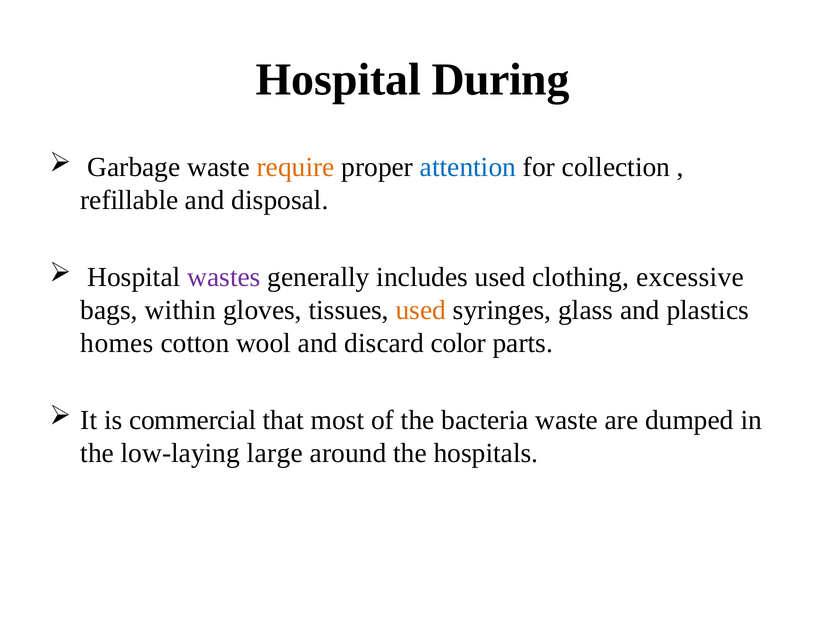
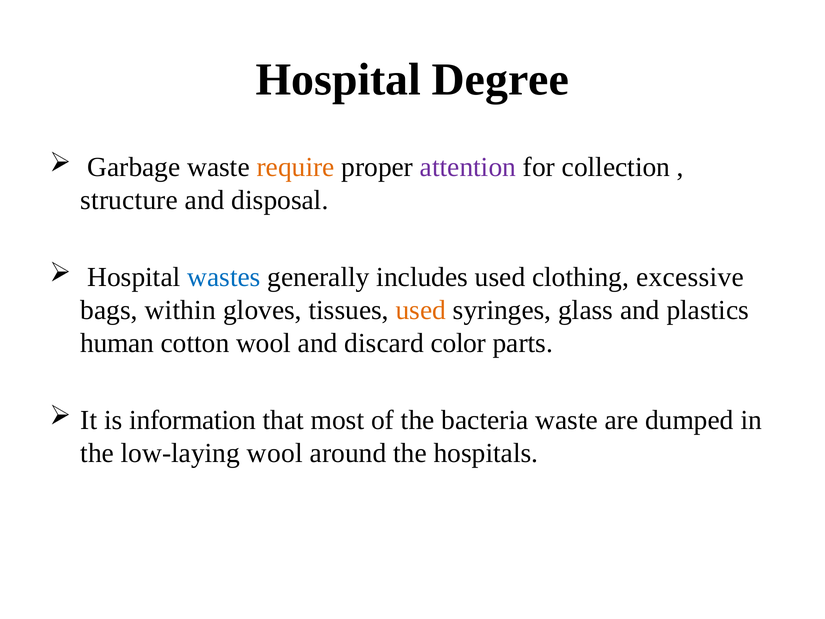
During: During -> Degree (500, 80)
attention colour: blue -> purple (468, 167)
refillable: refillable -> structure (129, 200)
wastes colour: purple -> blue (224, 277)
homes: homes -> human (117, 343)
commercial: commercial -> information (193, 420)
low-laying large: large -> wool (275, 453)
